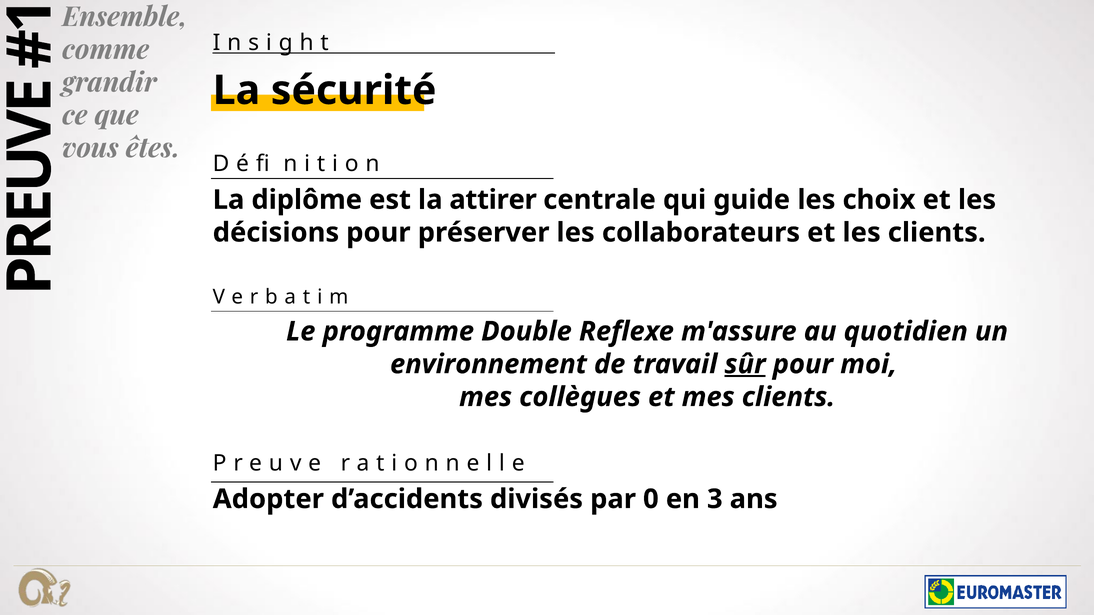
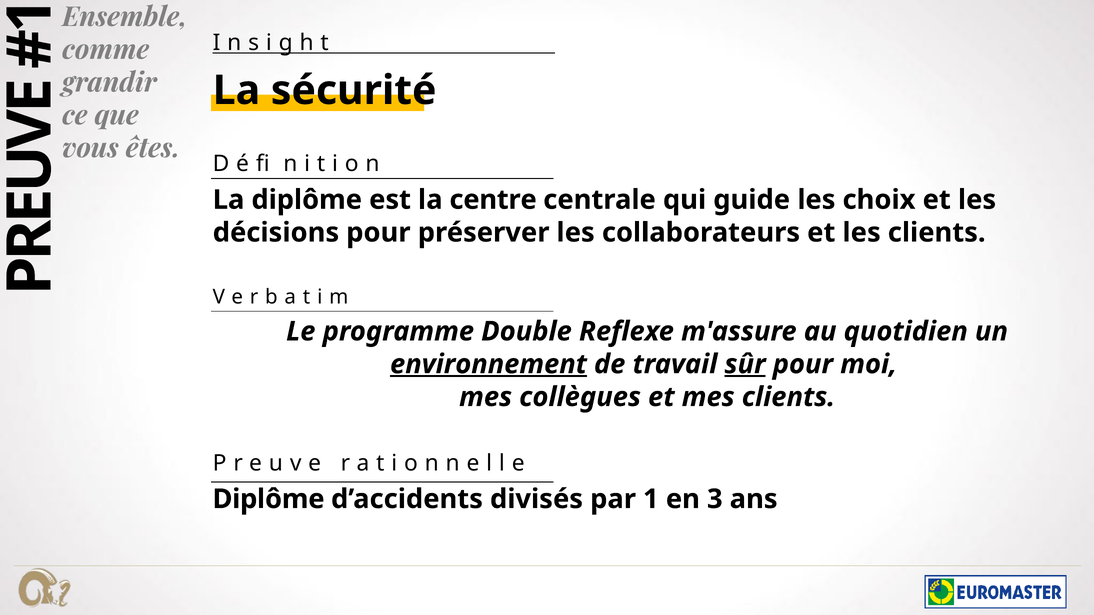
attirer: attirer -> centre (493, 200)
environnement underline: none -> present (488, 364)
Adopter: Adopter -> Diplôme (268, 499)
par 0: 0 -> 1 (651, 499)
